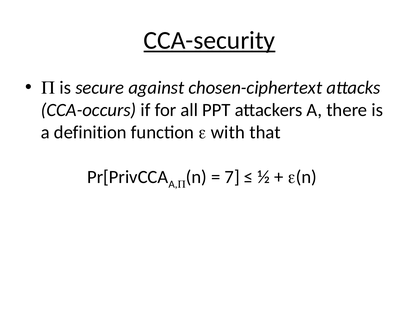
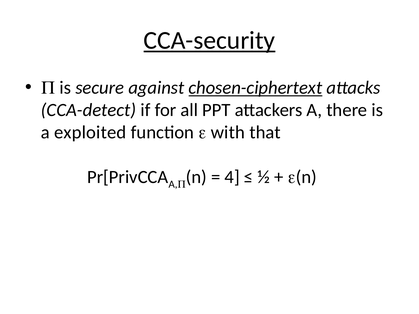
chosen-ciphertext underline: none -> present (255, 88)
CCA-occurs: CCA-occurs -> CCA-detect (89, 110)
definition: definition -> exploited (90, 133)
7: 7 -> 4 (232, 177)
